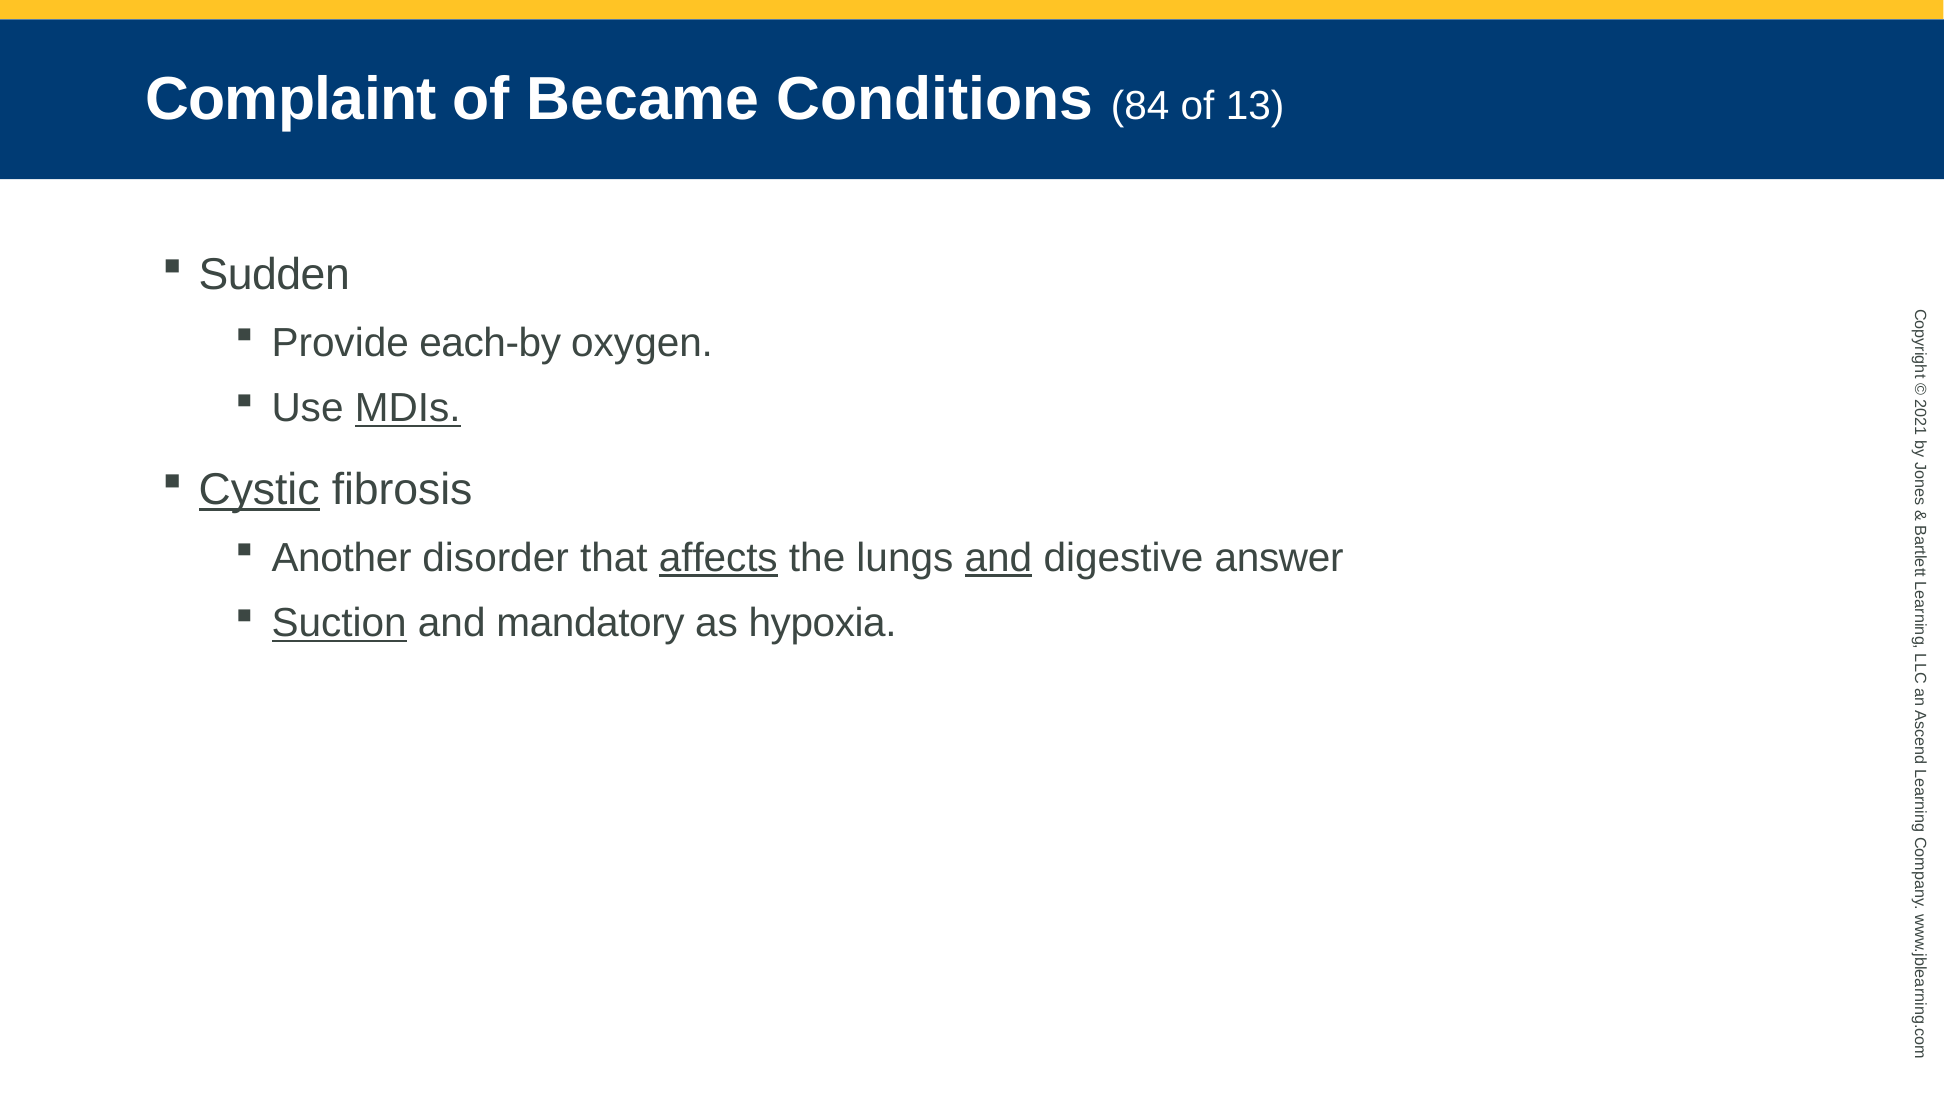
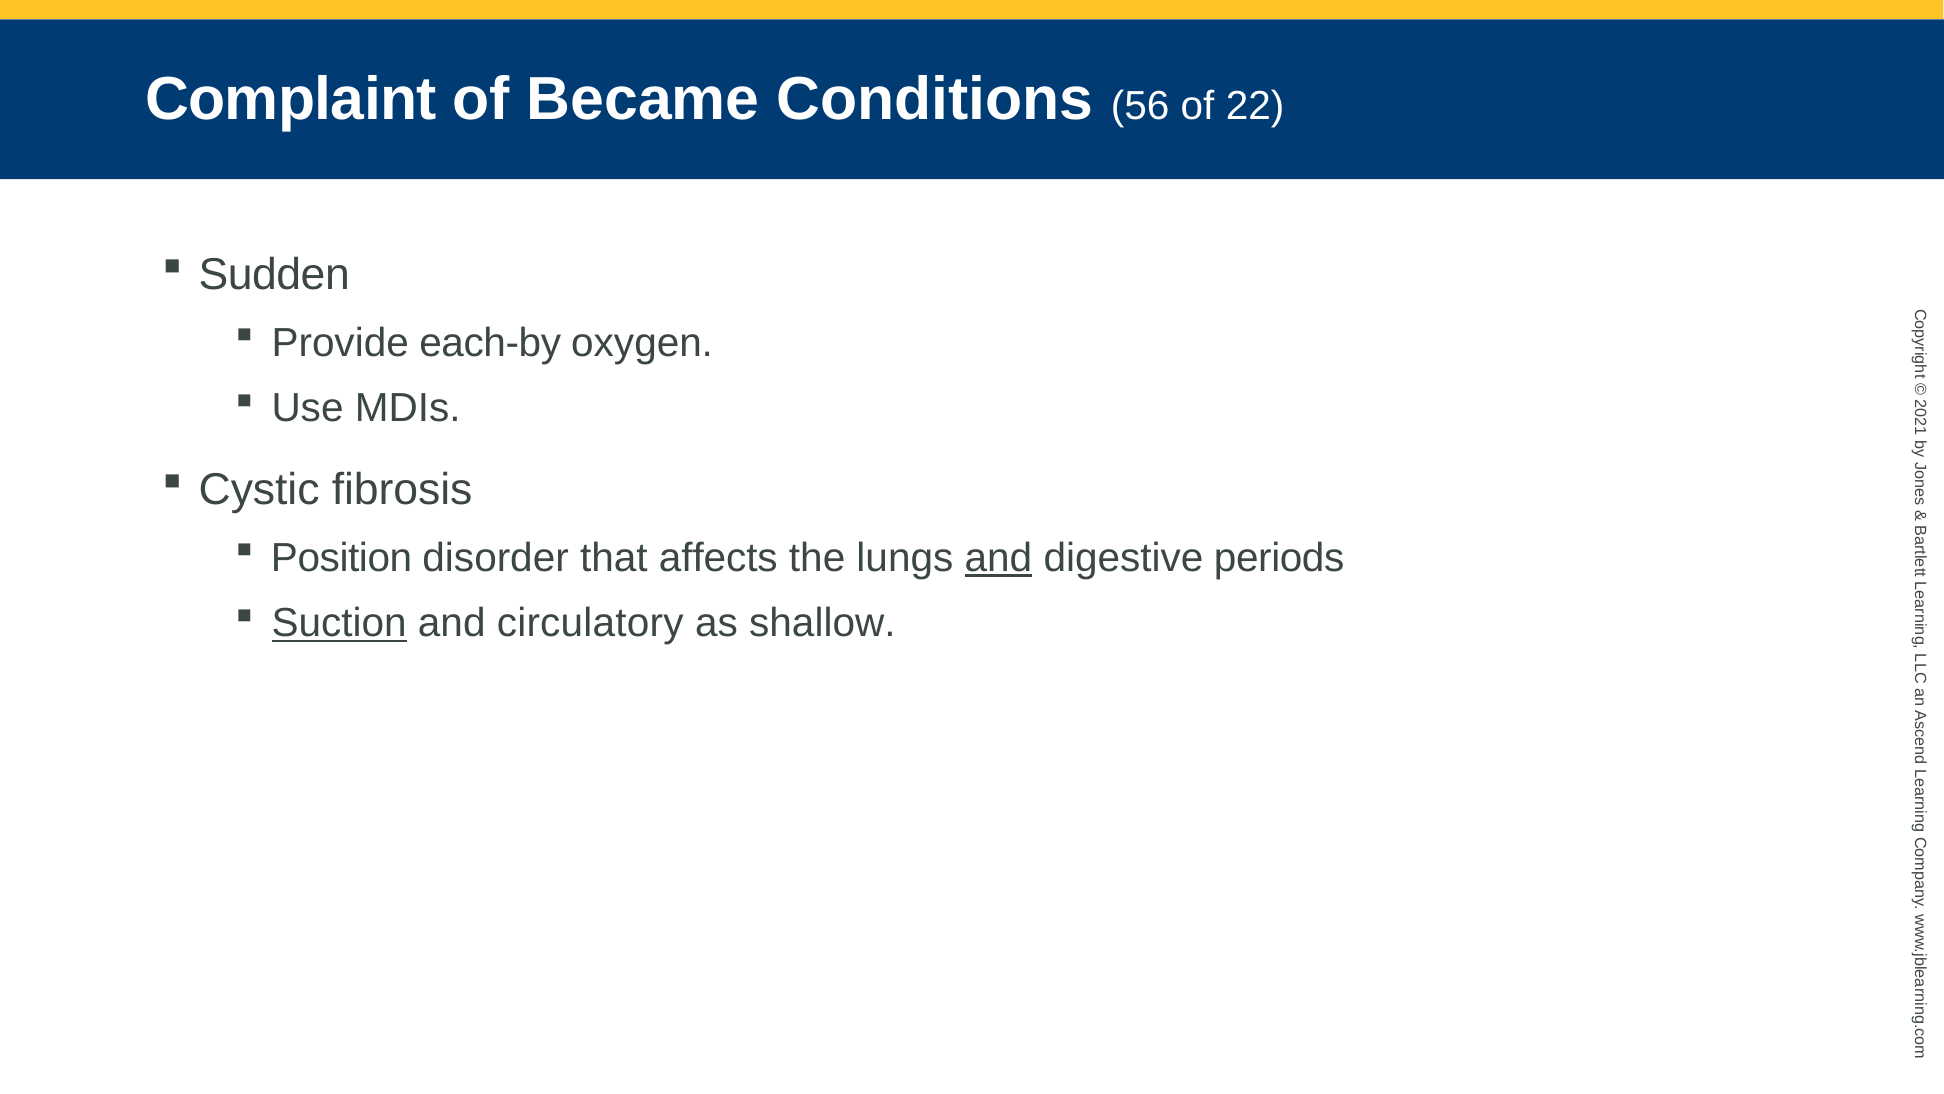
84: 84 -> 56 (1140, 107)
13: 13 -> 22 (1255, 107)
MDIs underline: present -> none (408, 408)
Cystic underline: present -> none (259, 490)
Another: Another -> Position (342, 558)
affects underline: present -> none (718, 558)
answer: answer -> periods (1279, 558)
mandatory: mandatory -> circulatory (590, 623)
hypoxia: hypoxia -> shallow (822, 623)
